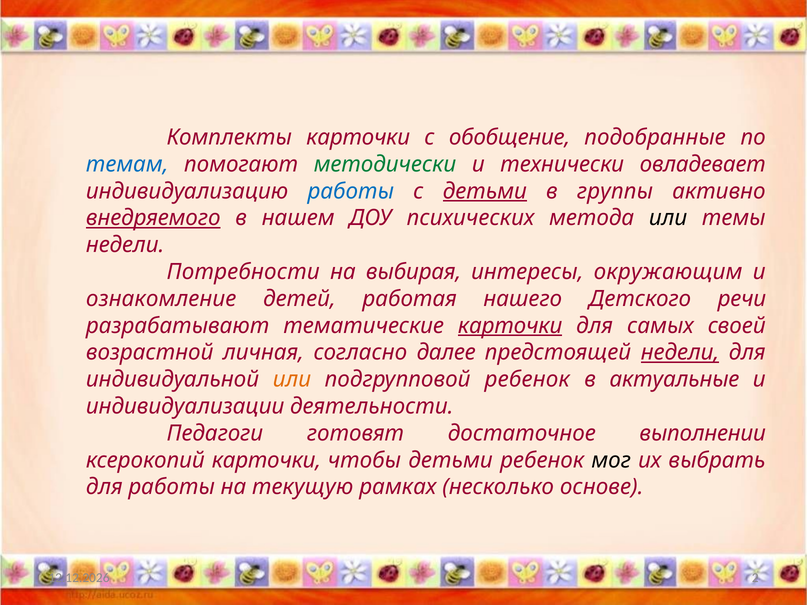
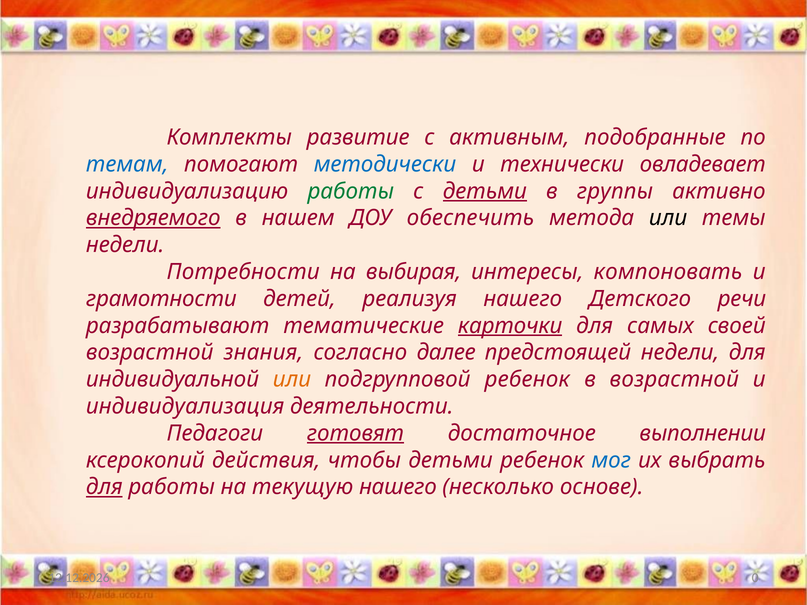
Комплекты карточки: карточки -> развитие (358, 137)
обобщение: обобщение -> активным (509, 137)
методически colour: green -> blue (385, 164)
работы colour: blue -> green (351, 191)
психических: психических -> обеспечить (470, 218)
окружающим: окружающим -> компоновать (668, 272)
ознакомление: ознакомление -> грамотности (161, 299)
работая: работая -> реализуя (410, 299)
личная: личная -> знания (263, 353)
недели underline: present -> none (680, 353)
в актуальные: актуальные -> возрастной (674, 380)
индивидуализации: индивидуализации -> индивидуализация (185, 406)
готовят underline: none -> present (355, 433)
ксерокопий карточки: карточки -> действия (266, 460)
мог colour: black -> blue (611, 460)
для underline: none -> present (104, 487)
текущую рамках: рамках -> нашего (398, 487)
2: 2 -> 0 (755, 578)
